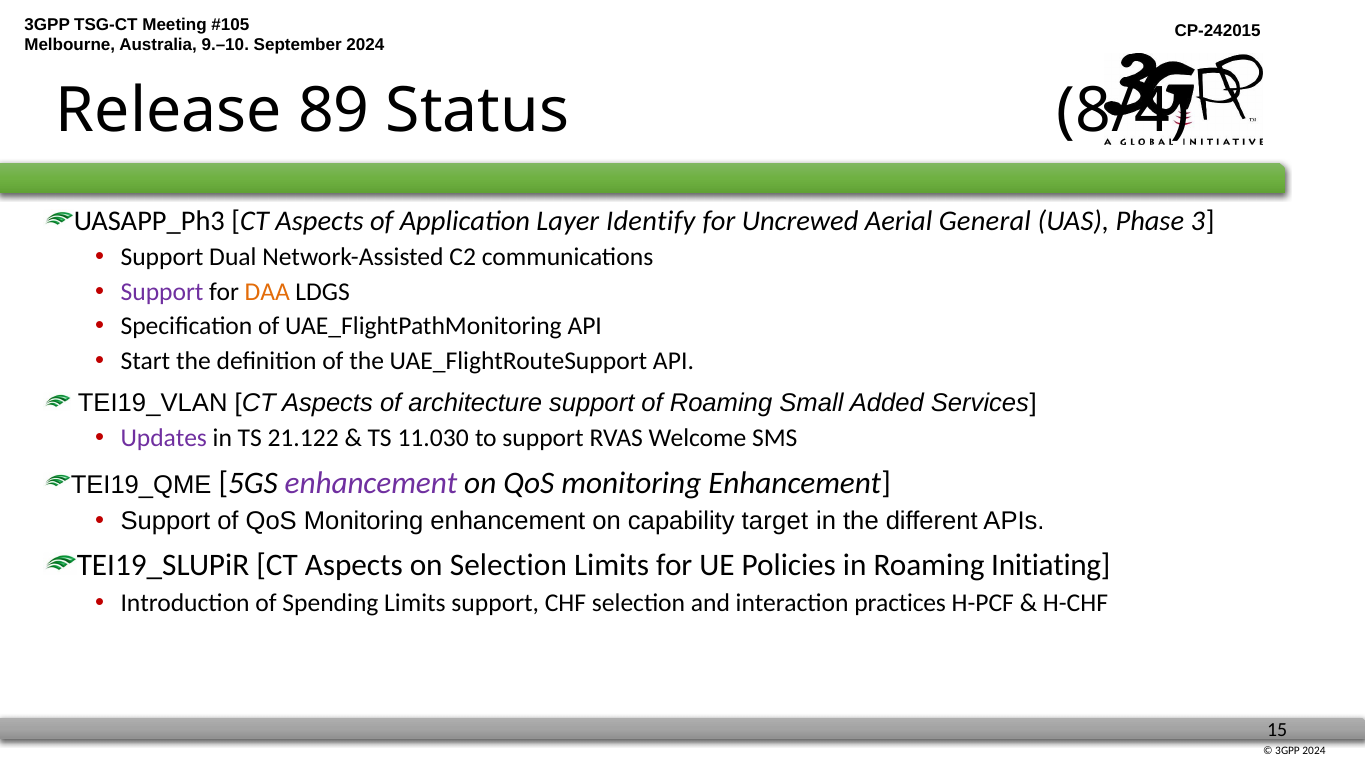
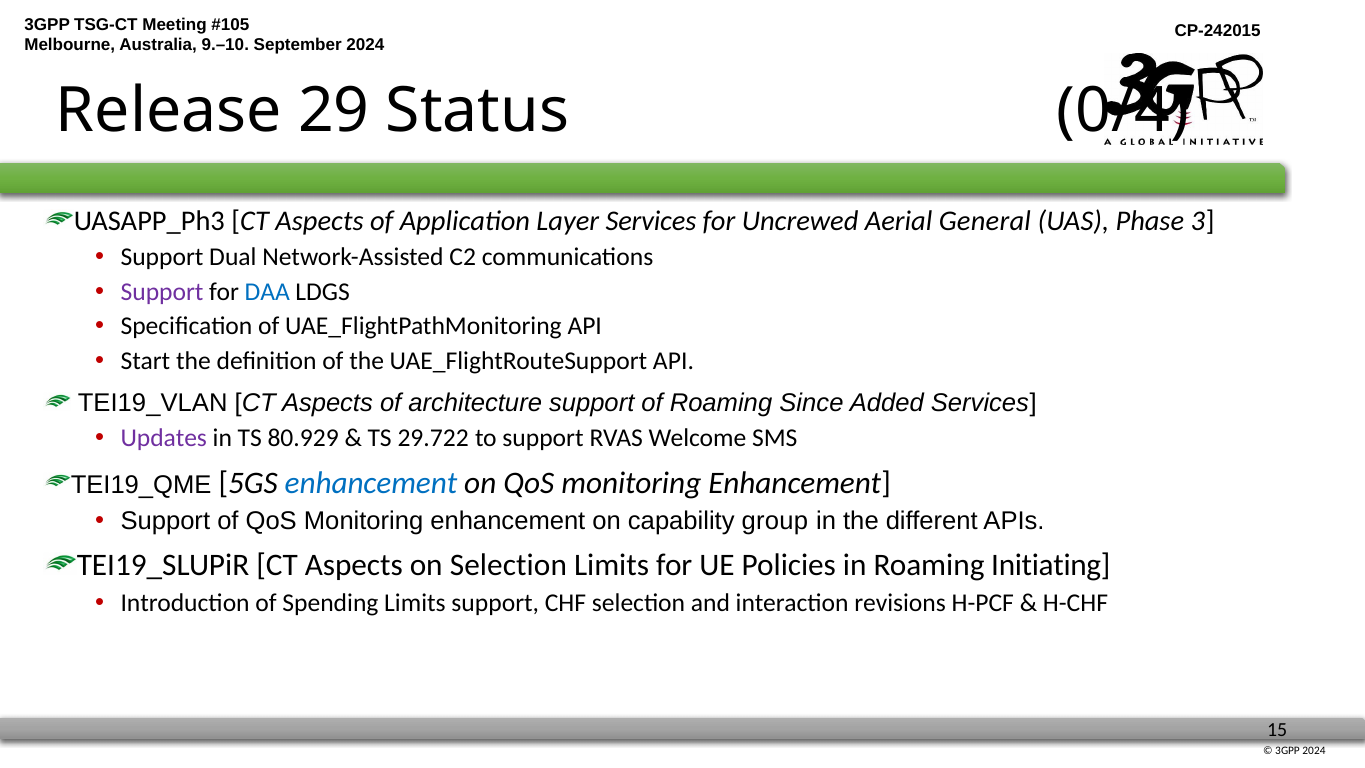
89: 89 -> 29 (334, 110)
8/4: 8/4 -> 0/4 (1123, 110)
Layer Identify: Identify -> Services (651, 221)
DAA colour: orange -> blue (267, 292)
Small: Small -> Since (811, 403)
21.122: 21.122 -> 80.929 (303, 438)
11.030: 11.030 -> 29.722 (433, 438)
enhancement colour: purple -> blue (371, 483)
target: target -> group (775, 520)
practices: practices -> revisions (900, 603)
